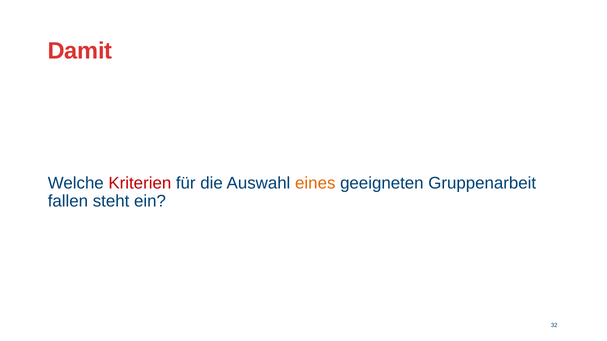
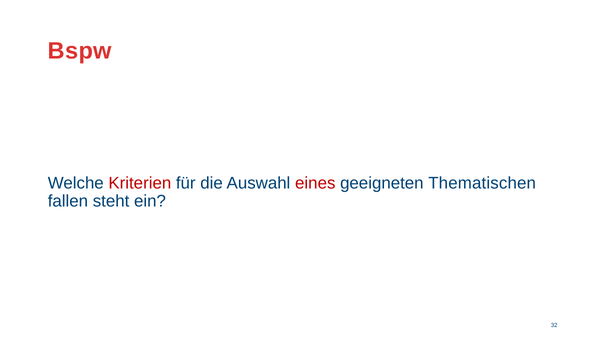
Damit: Damit -> Bspw (80, 51)
eines colour: orange -> red (315, 183)
Gruppenarbeit: Gruppenarbeit -> Thematischen (482, 183)
